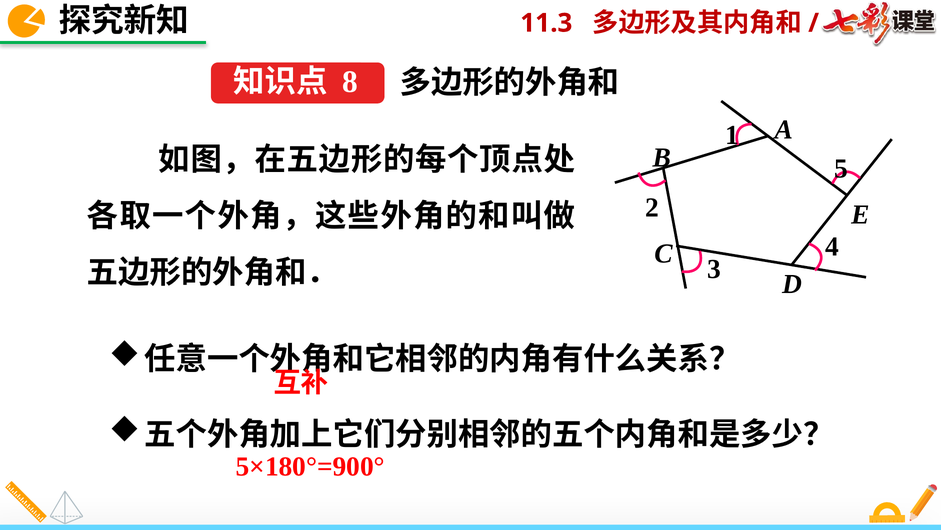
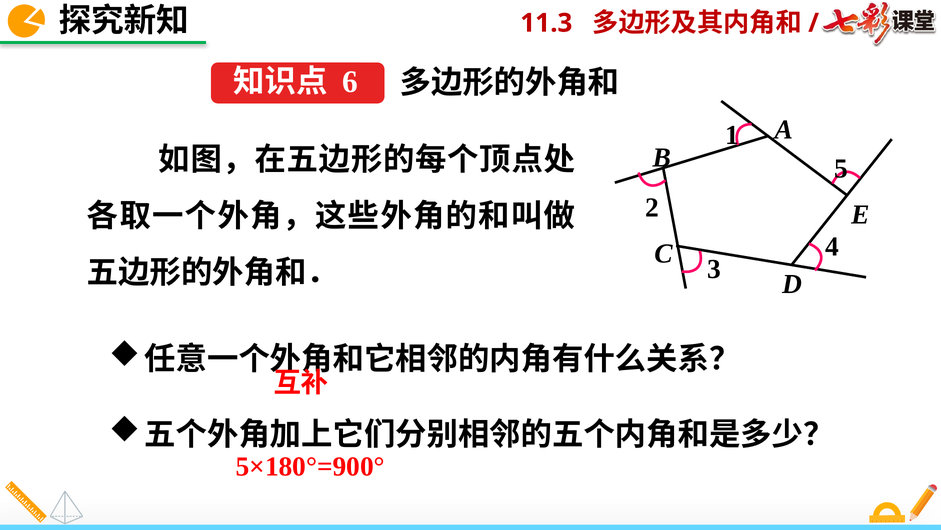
8: 8 -> 6 (350, 82)
